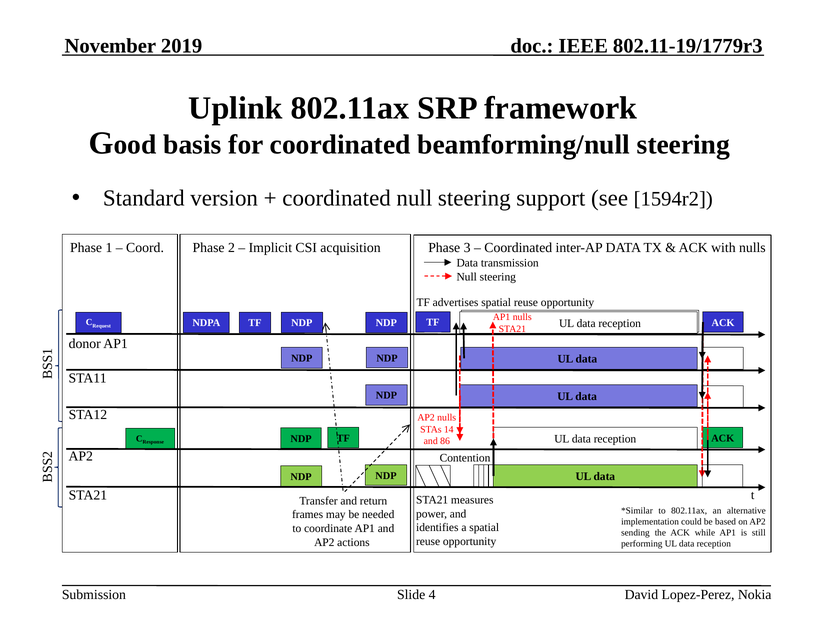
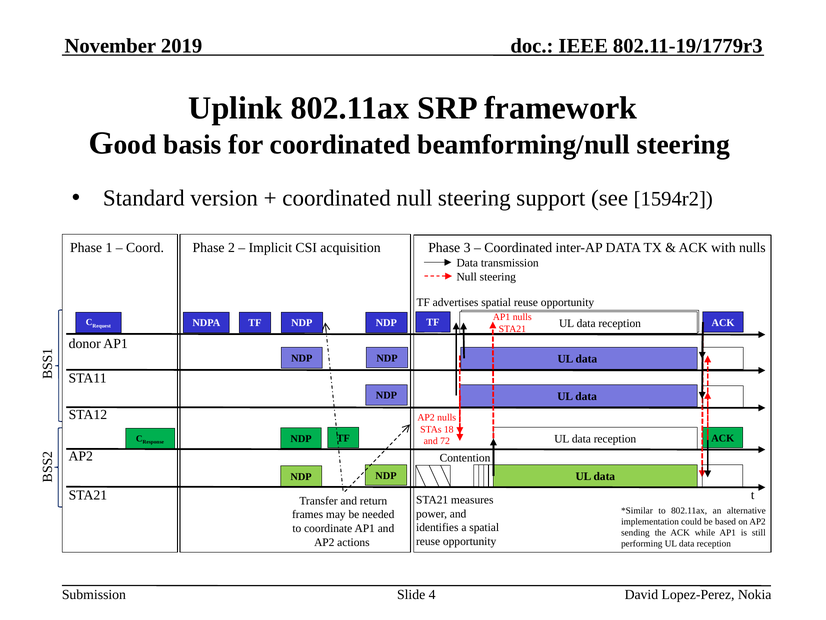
14: 14 -> 18 (449, 429)
86: 86 -> 72 (445, 441)
